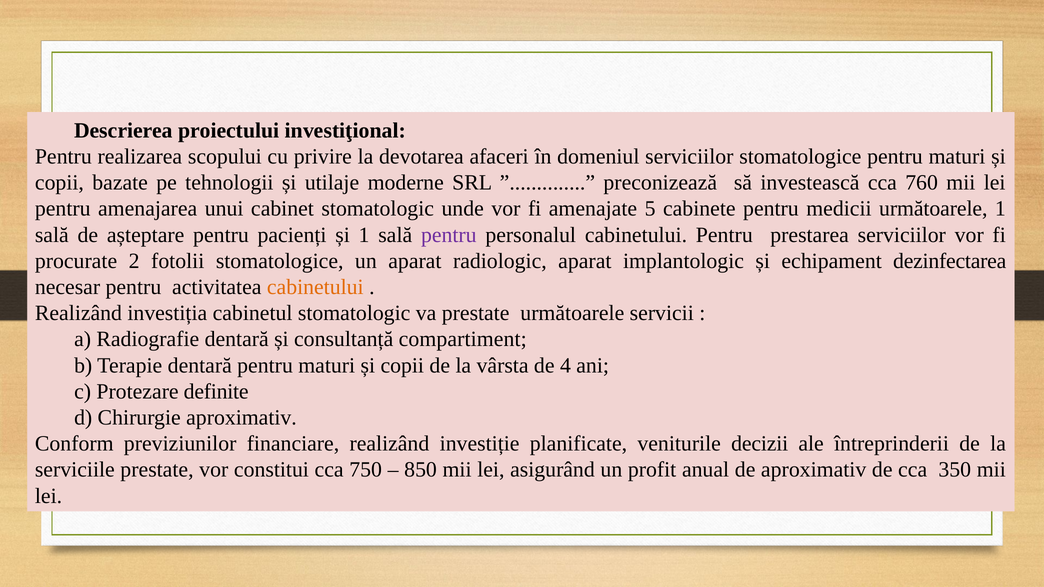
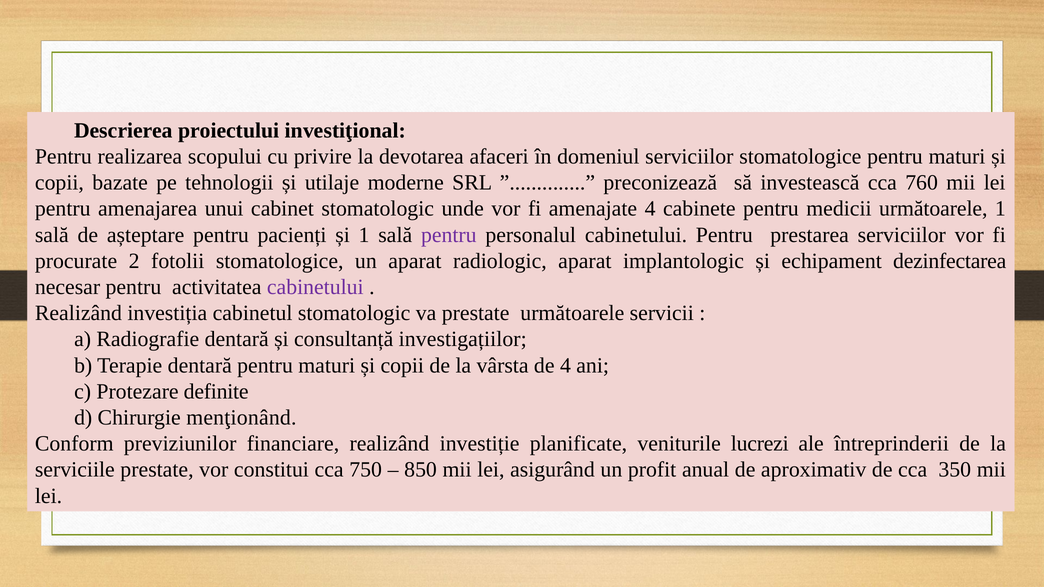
amenajate 5: 5 -> 4 (650, 209)
cabinetului colour: orange -> purple (315, 287)
compartiment: compartiment -> investigațiilor (463, 339)
Chirurgie aproximativ: aproximativ -> menţionând (241, 418)
decizii: decizii -> lucrezi (760, 444)
